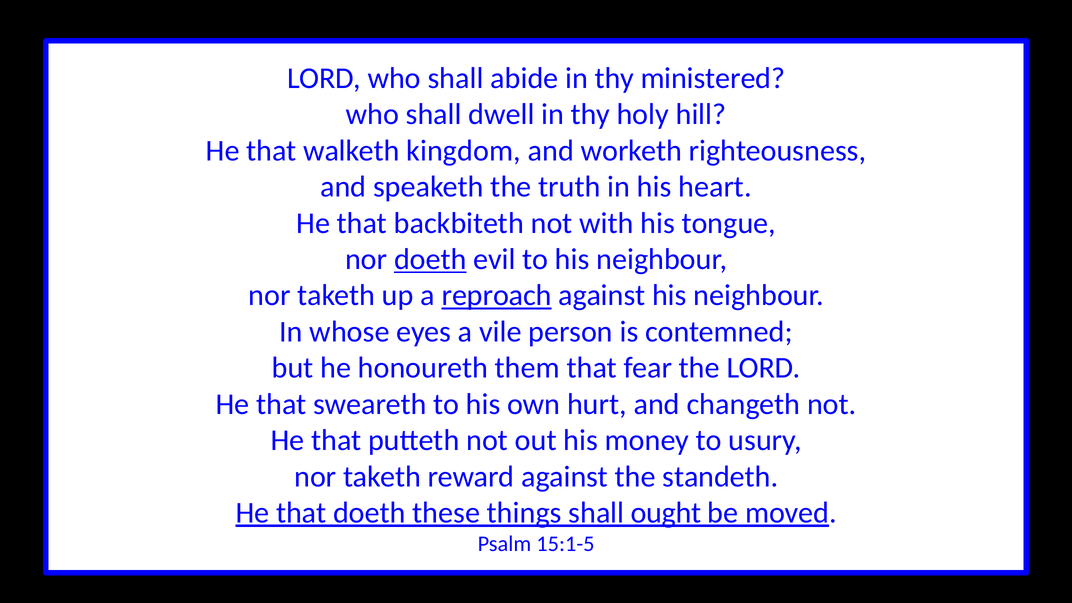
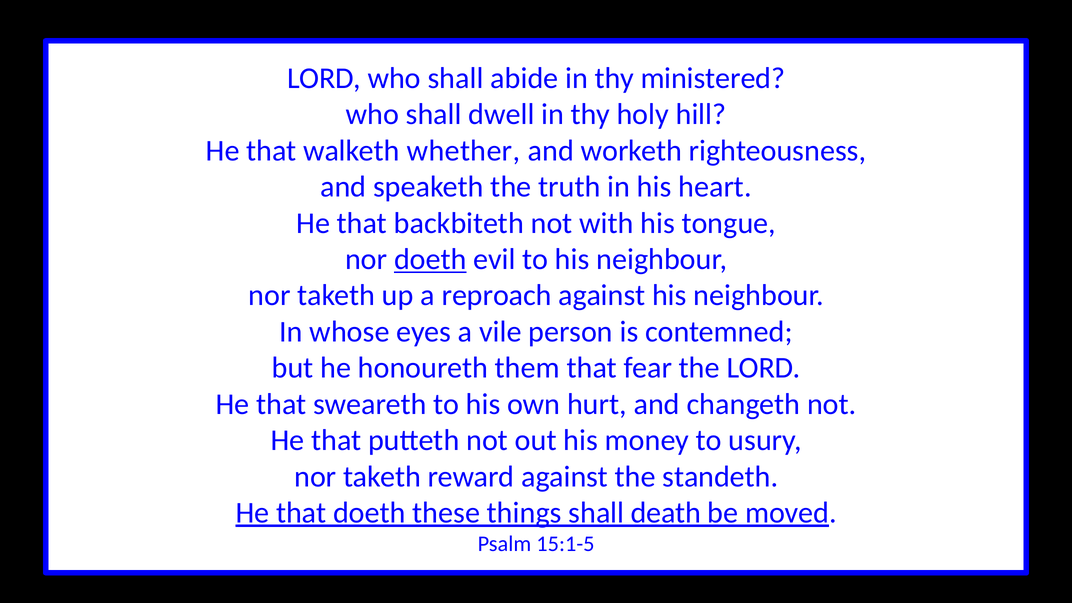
kingdom: kingdom -> whether (463, 151)
reproach underline: present -> none (497, 296)
ought: ought -> death (666, 513)
